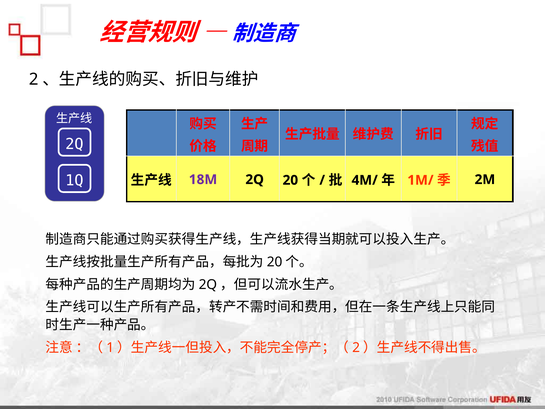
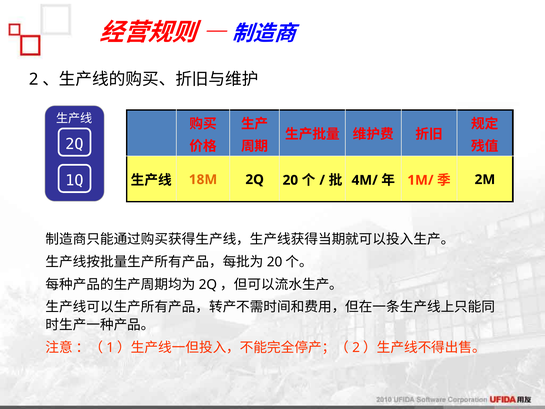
18M colour: purple -> orange (203, 179)
